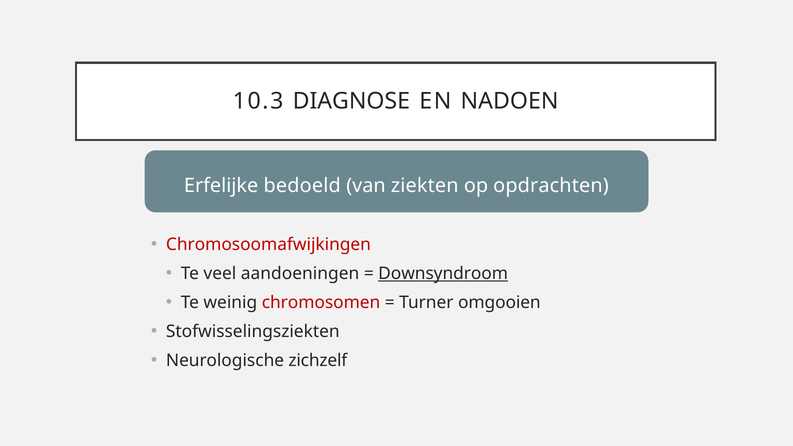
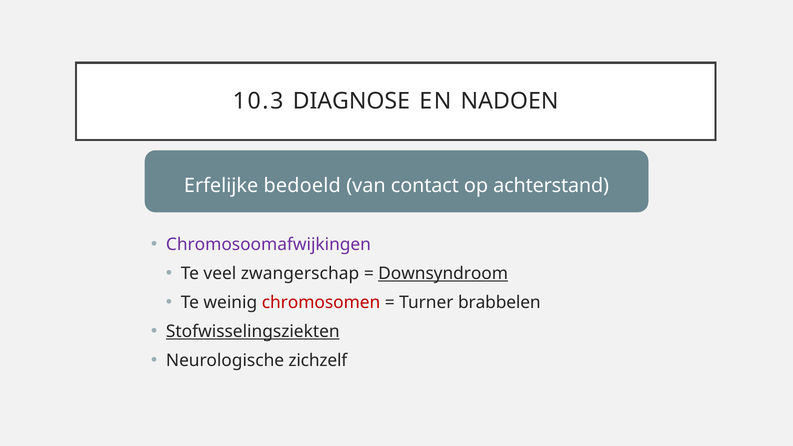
ziekten: ziekten -> contact (425, 186)
opdrachten: opdrachten -> achterstand (551, 186)
Chromosoomafwijkingen colour: red -> purple (268, 244)
aandoeningen: aandoeningen -> zwangerschap (300, 273)
omgooien: omgooien -> brabbelen (499, 303)
Stofwisselingsziekten underline: none -> present (253, 332)
